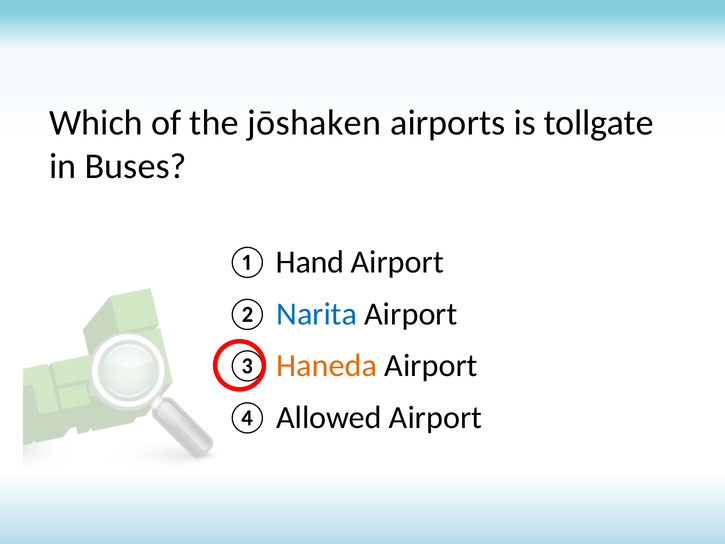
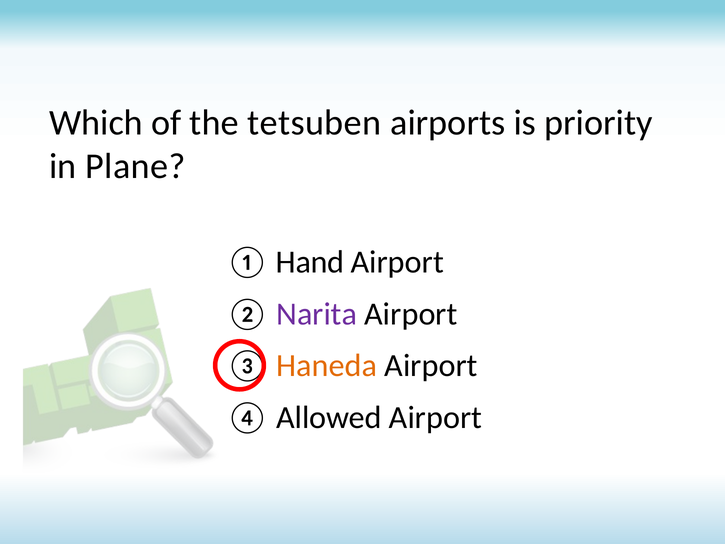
jōshaken: jōshaken -> tetsuben (314, 123)
tollgate: tollgate -> priority (598, 123)
Buses: Buses -> Plane (135, 166)
Narita colour: blue -> purple (317, 314)
